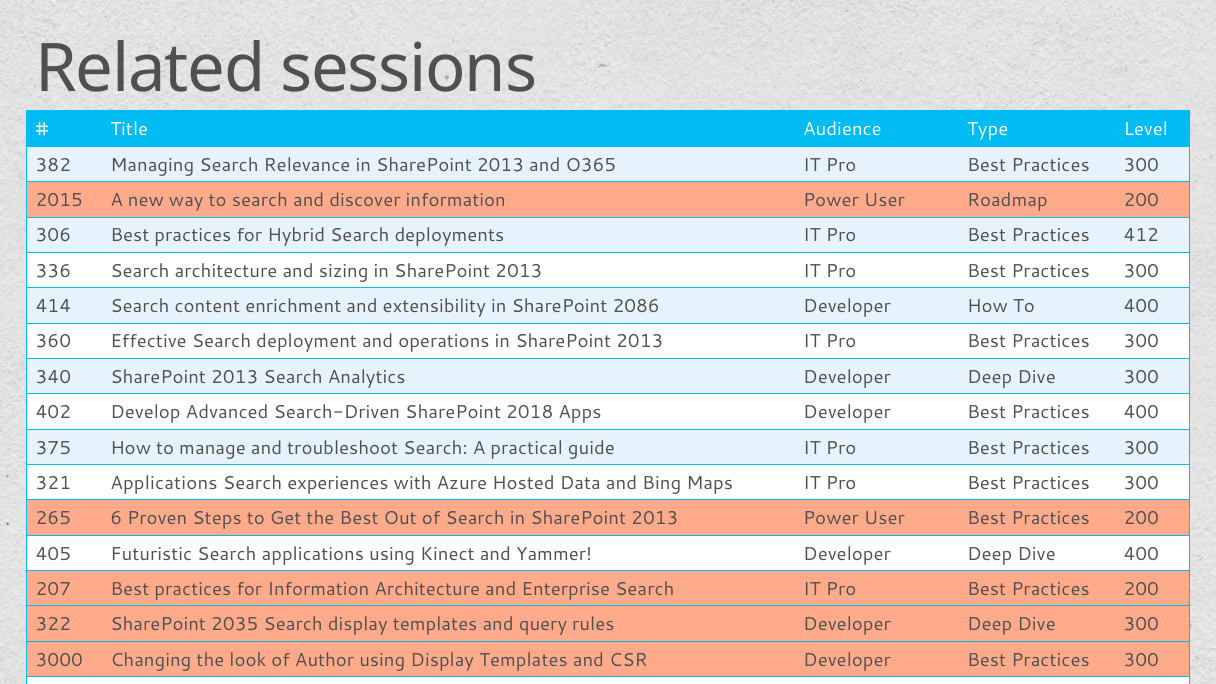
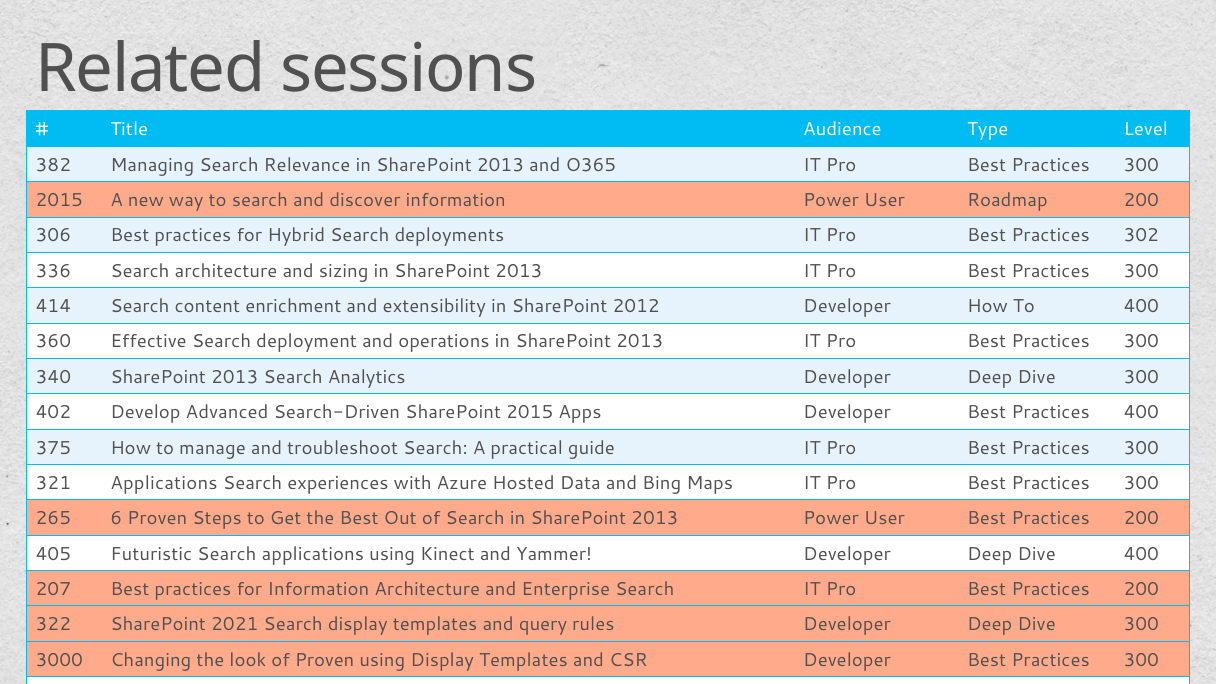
412: 412 -> 302 (1141, 236)
2086: 2086 -> 2012 (636, 306)
SharePoint 2018: 2018 -> 2015 (530, 412)
2035: 2035 -> 2021 (235, 624)
of Author: Author -> Proven (325, 660)
